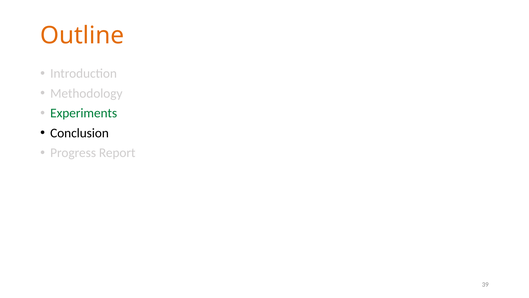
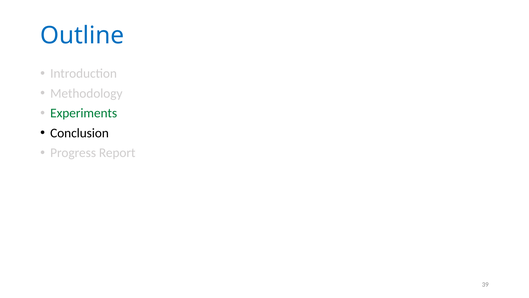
Outline colour: orange -> blue (82, 36)
